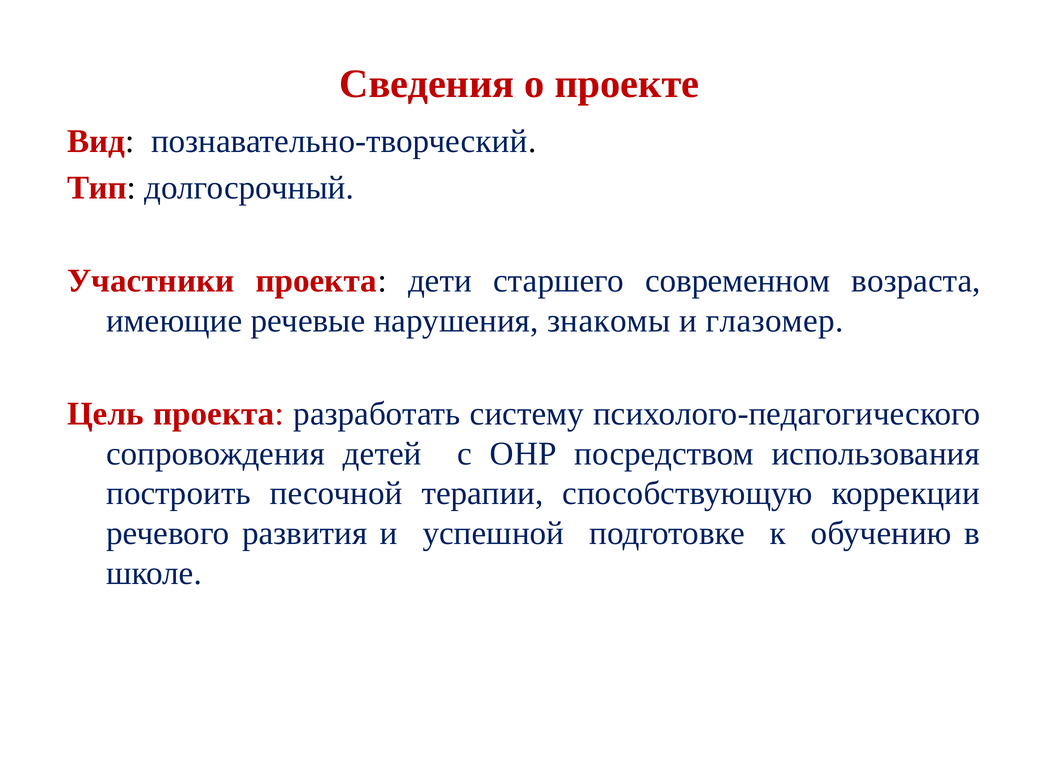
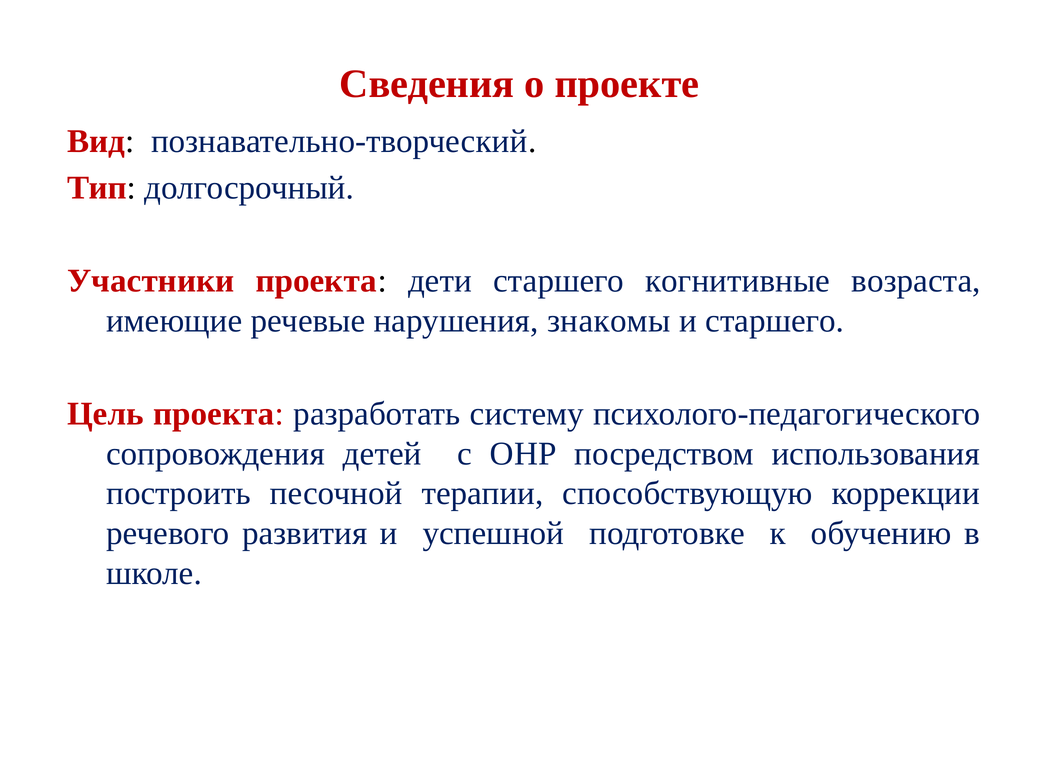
современном: современном -> когнитивные (738, 281)
и глазомер: глазомер -> старшего (775, 321)
